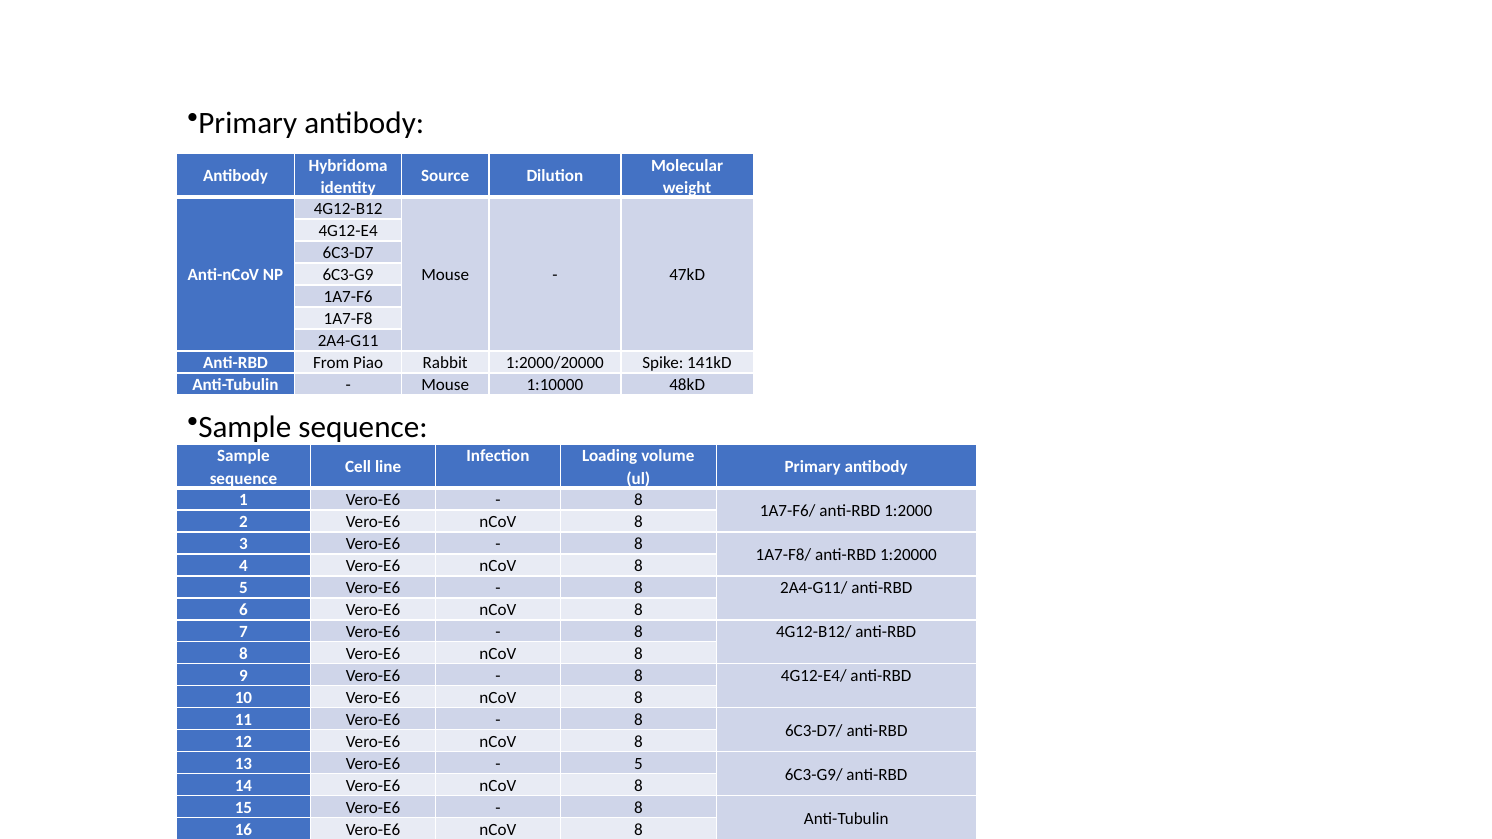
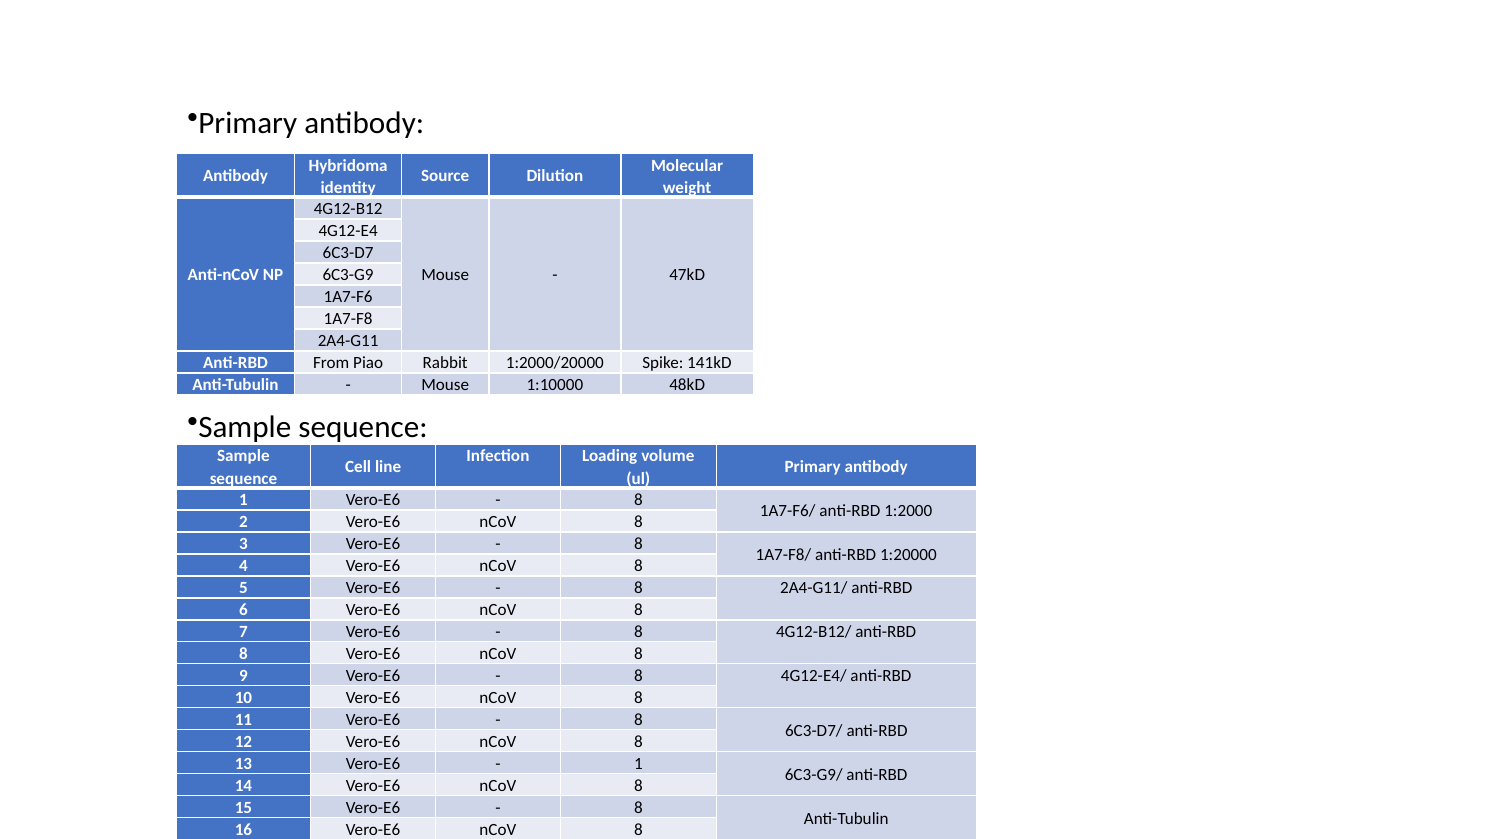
5: 5 -> 1 (638, 764)
